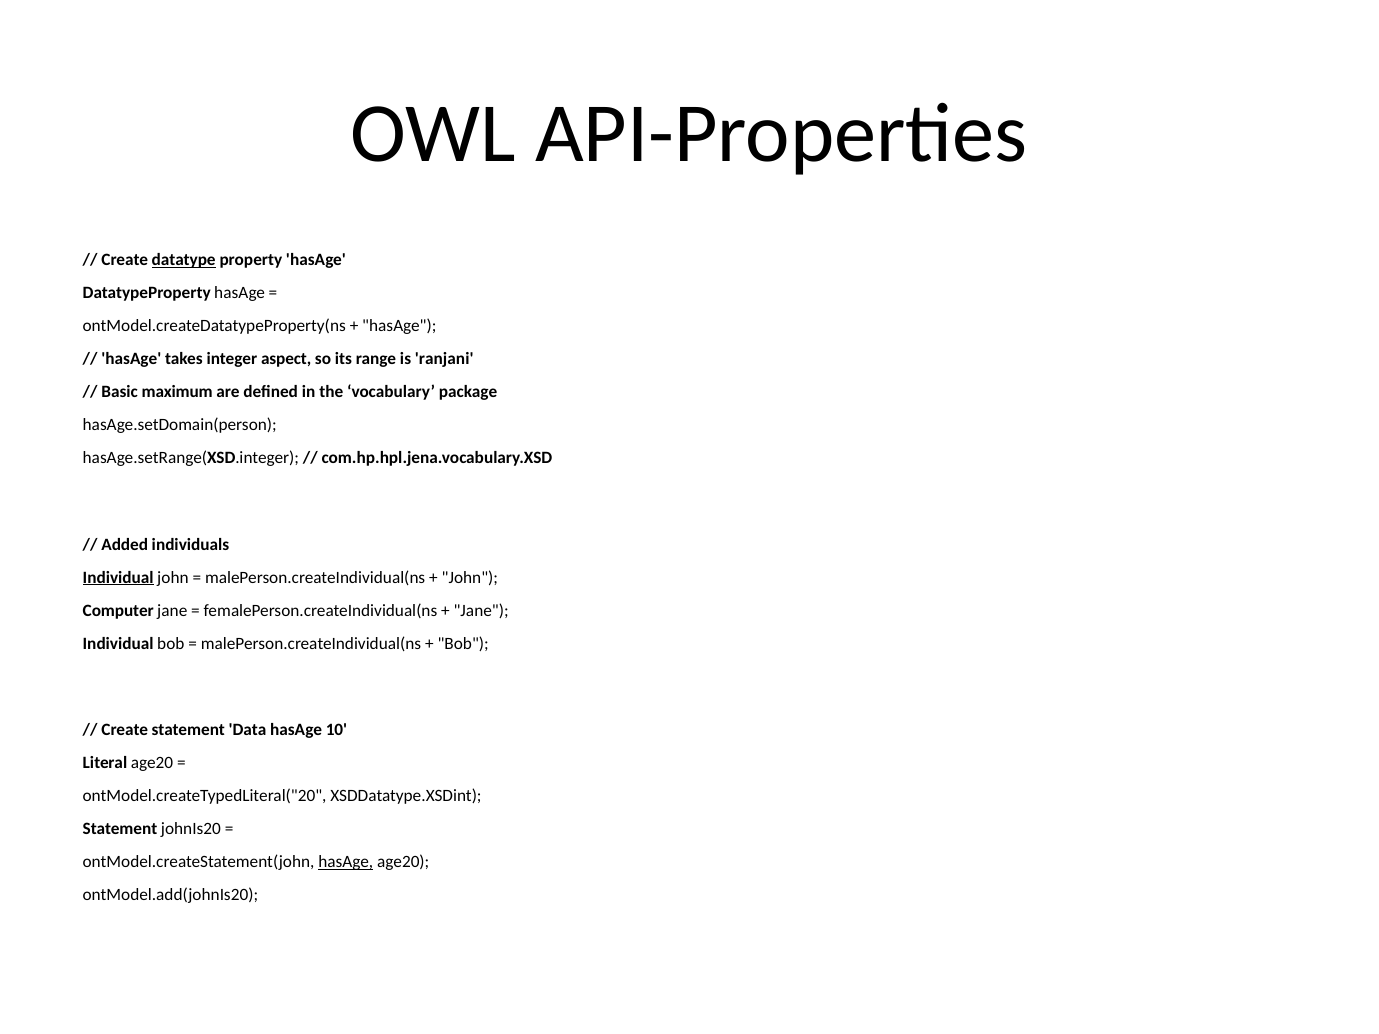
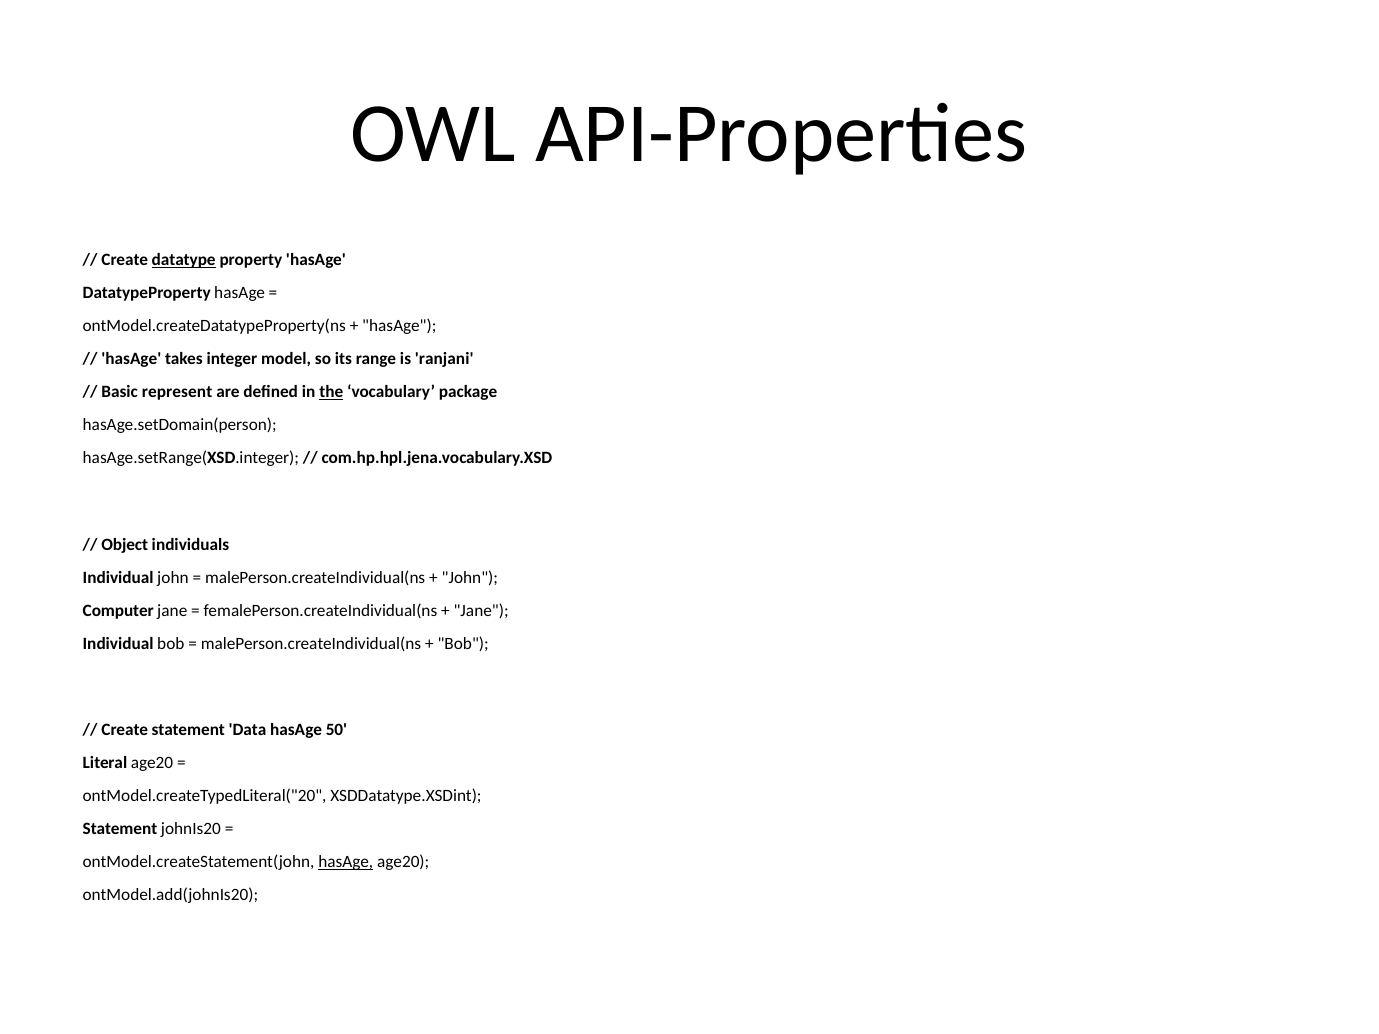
aspect: aspect -> model (286, 359)
maximum: maximum -> represent (177, 392)
the underline: none -> present (331, 392)
Added: Added -> Object (125, 545)
Individual underline: present -> none (118, 578)
10: 10 -> 50 (337, 730)
